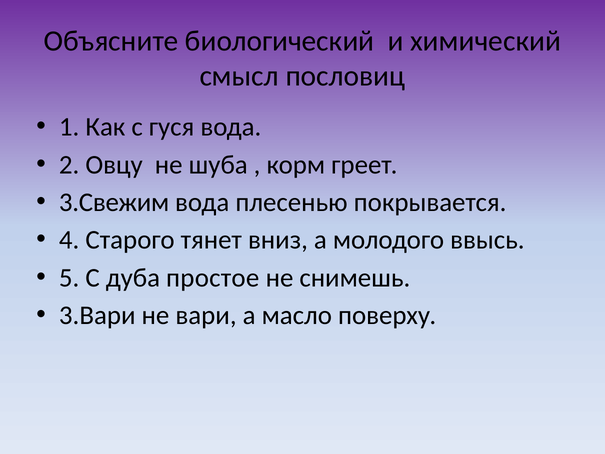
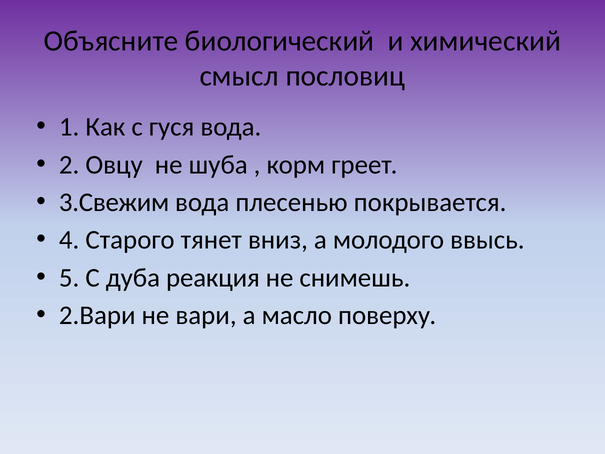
простое: простое -> реакция (213, 278)
3.Вари: 3.Вари -> 2.Вари (97, 315)
